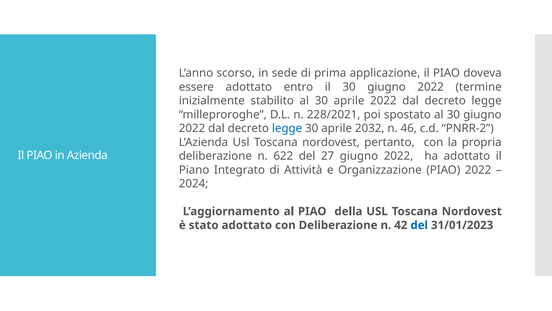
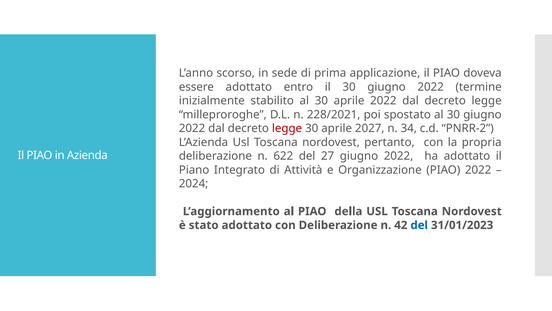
legge colour: blue -> red (287, 128)
2032: 2032 -> 2027 (370, 128)
46: 46 -> 34 (409, 128)
